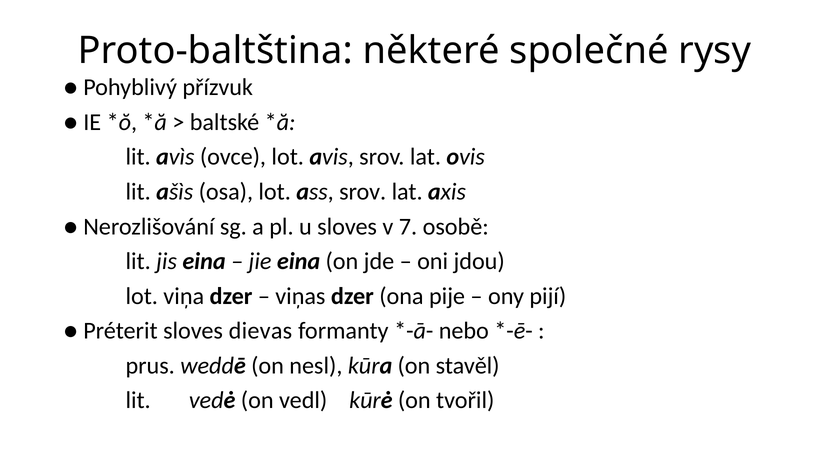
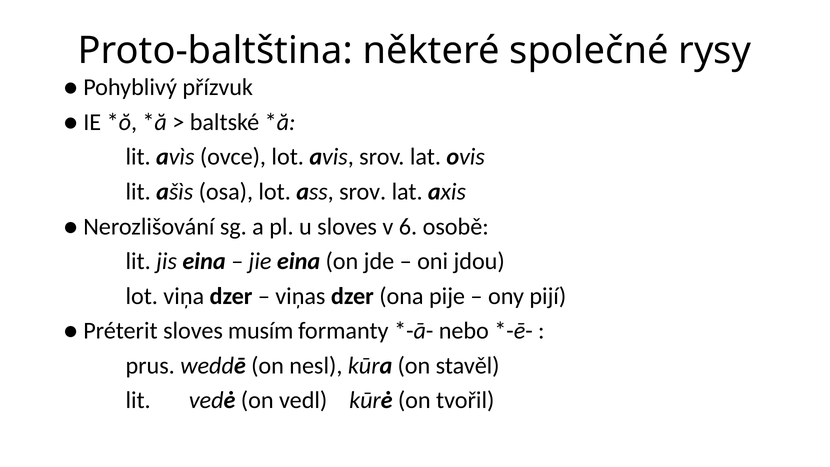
7: 7 -> 6 (408, 226)
dievas: dievas -> musím (261, 331)
